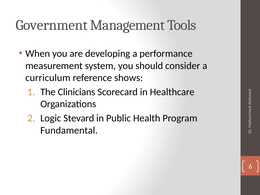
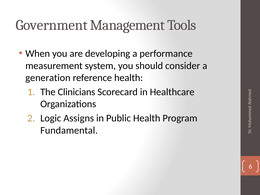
curriculum: curriculum -> generation (48, 78)
reference shows: shows -> health (129, 78)
Stevard: Stevard -> Assigns (79, 118)
